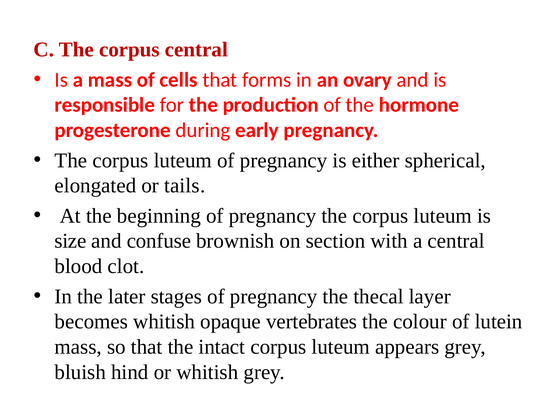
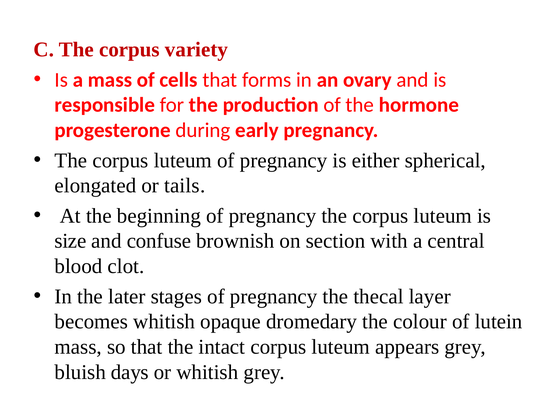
corpus central: central -> variety (196, 50)
vertebrates: vertebrates -> dromedary (312, 322)
hind: hind -> days (130, 372)
